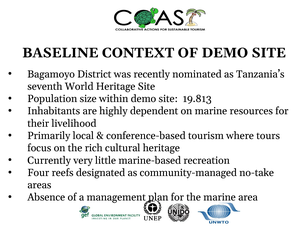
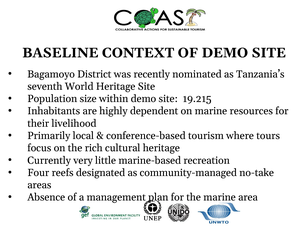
19.813: 19.813 -> 19.215 (197, 99)
